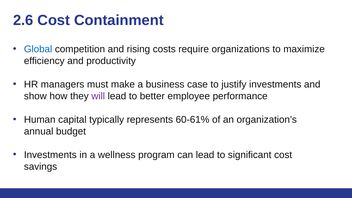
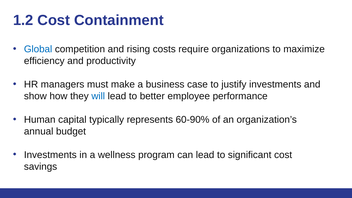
2.6: 2.6 -> 1.2 (23, 20)
will colour: purple -> blue (98, 96)
60-61%: 60-61% -> 60-90% (193, 120)
